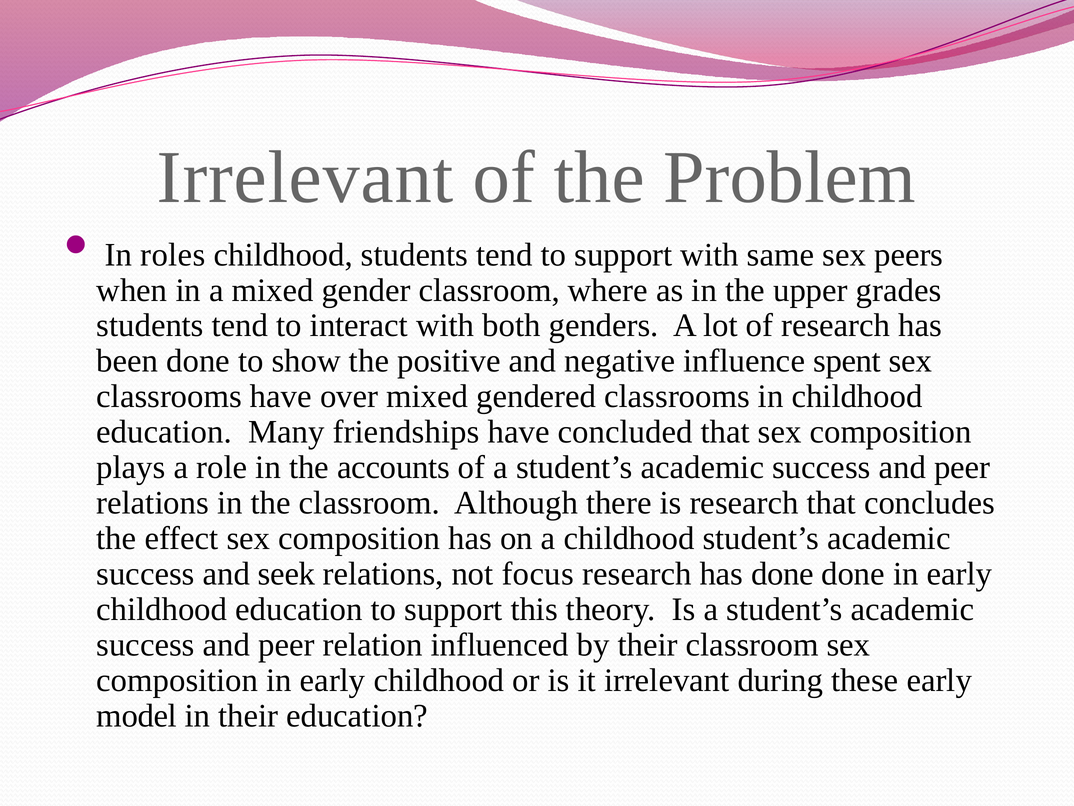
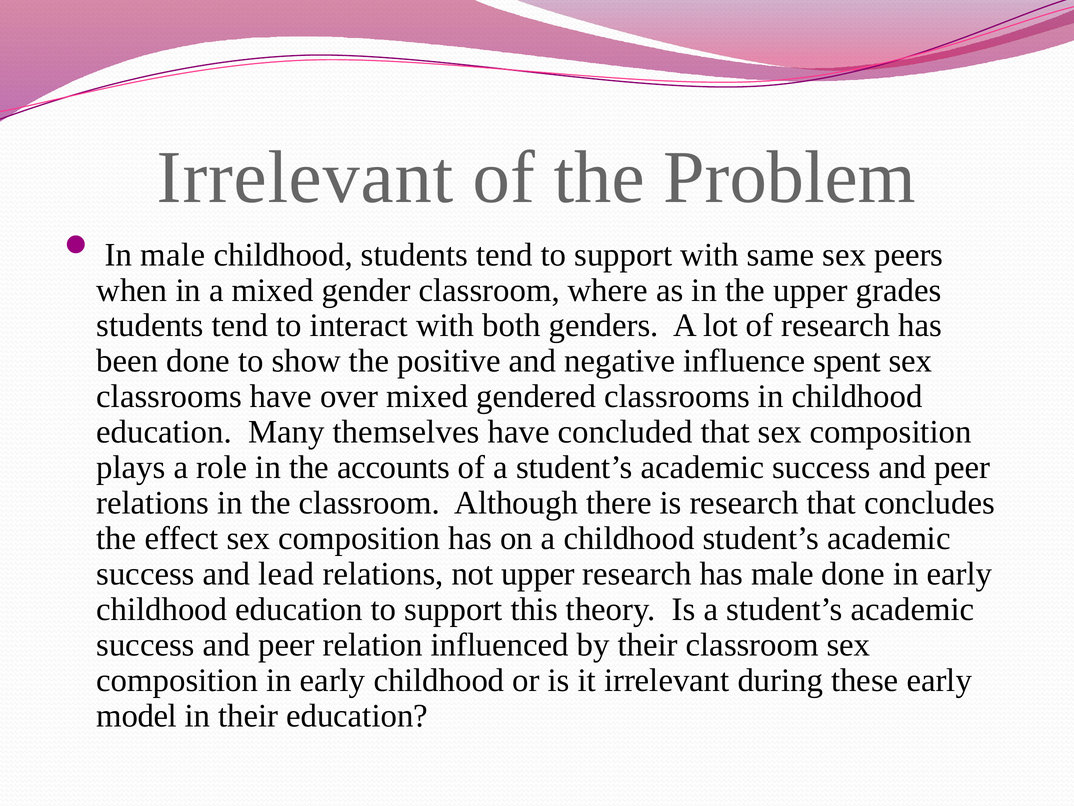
In roles: roles -> male (173, 255)
friendships: friendships -> themselves (406, 432)
seek: seek -> lead (286, 573)
not focus: focus -> upper (538, 573)
has done: done -> male (782, 573)
